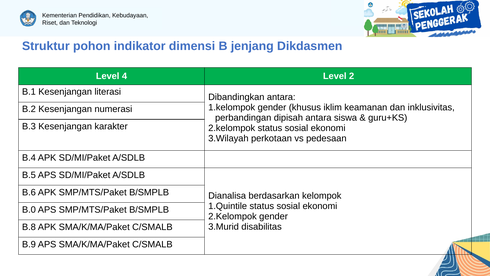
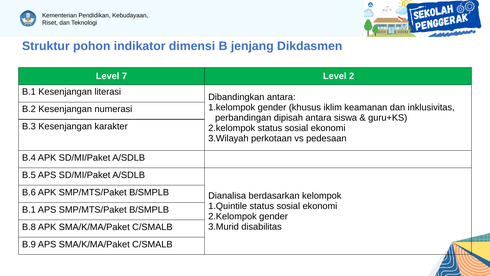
4: 4 -> 7 (124, 76)
B.0: B.0 -> B.1 (29, 209)
